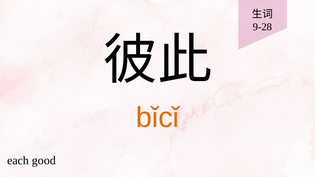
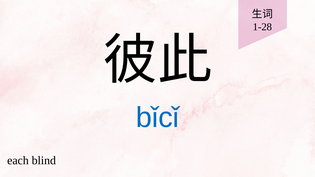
9-28: 9-28 -> 1-28 (262, 27)
bǐcǐ colour: orange -> blue (158, 118)
good: good -> blind (44, 161)
